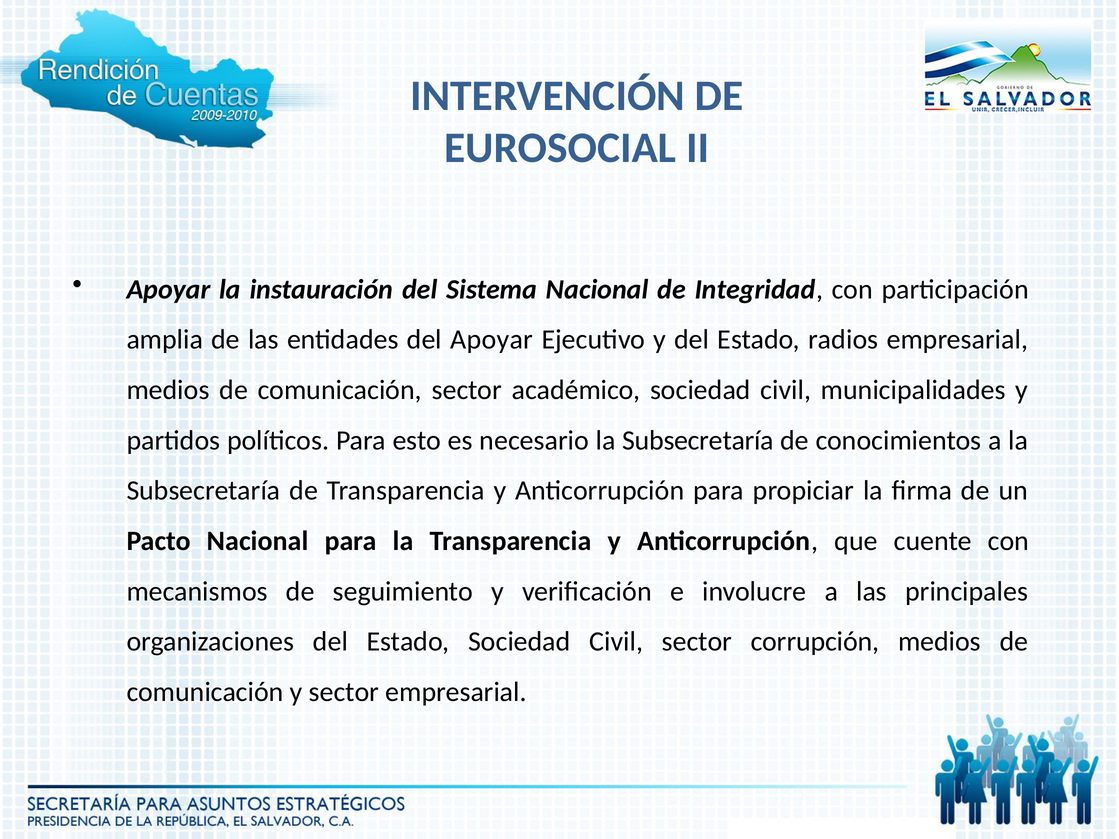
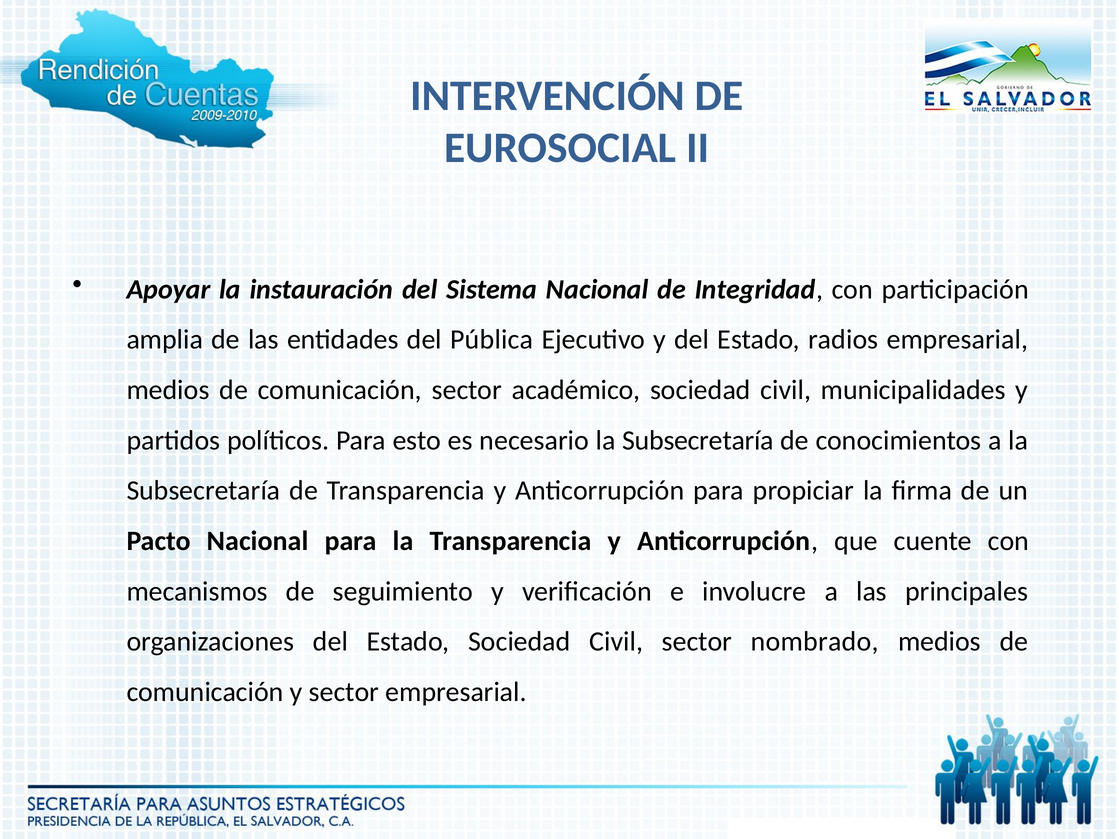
del Apoyar: Apoyar -> Pública (492, 340)
corrupción: corrupción -> nombrado (815, 642)
